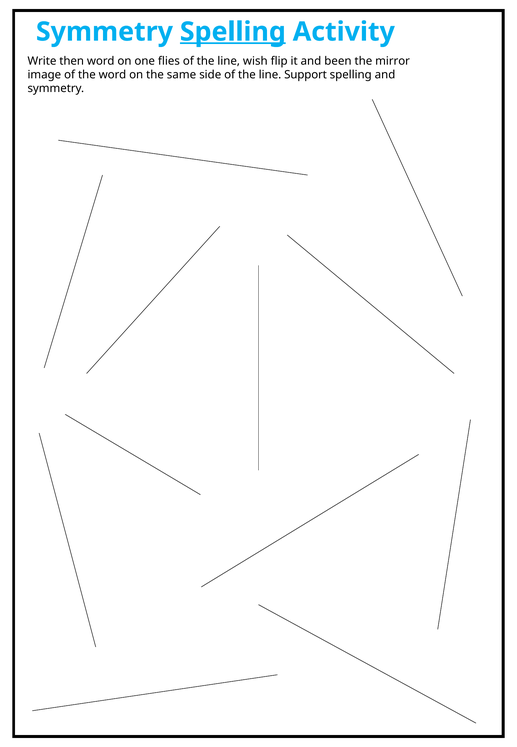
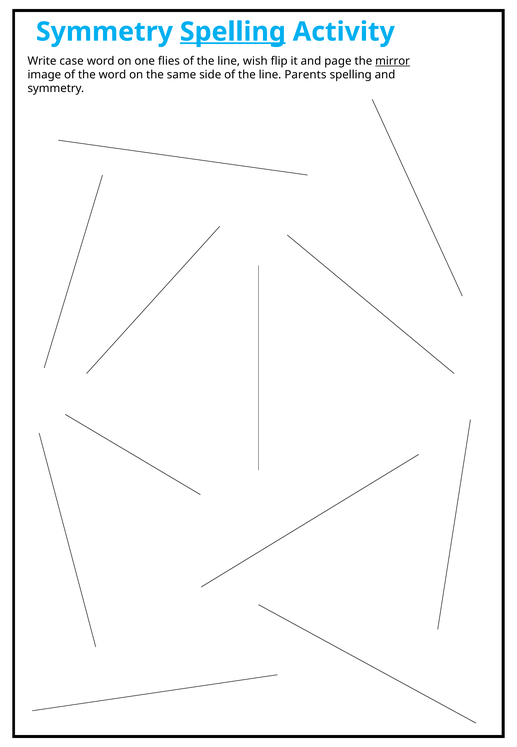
then: then -> case (72, 61)
been: been -> page (338, 61)
mirror underline: none -> present (393, 61)
Support: Support -> Parents (305, 75)
